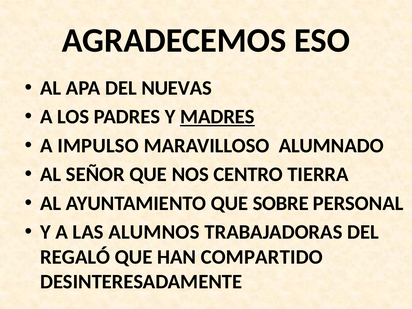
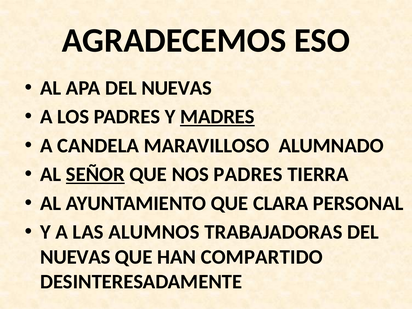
IMPULSO: IMPULSO -> CANDELA (98, 146)
SEÑOR underline: none -> present (95, 174)
NOS CENTRO: CENTRO -> PADRES (248, 174)
SOBRE: SOBRE -> CLARA (281, 203)
REGALÓ: REGALÓ -> NUEVAS (75, 257)
